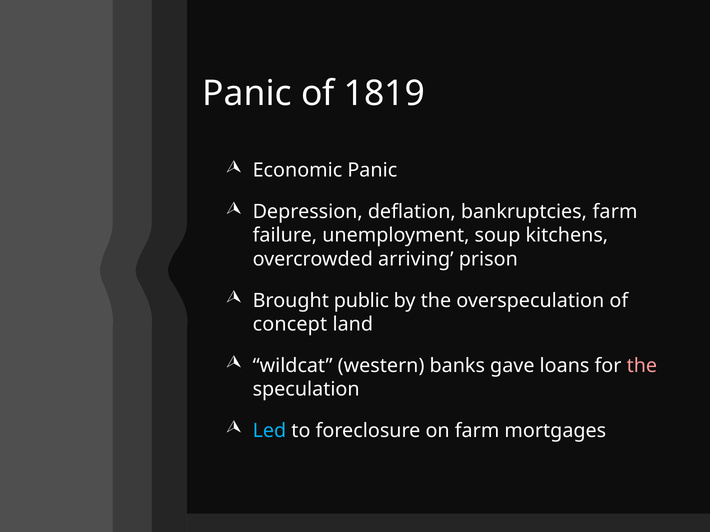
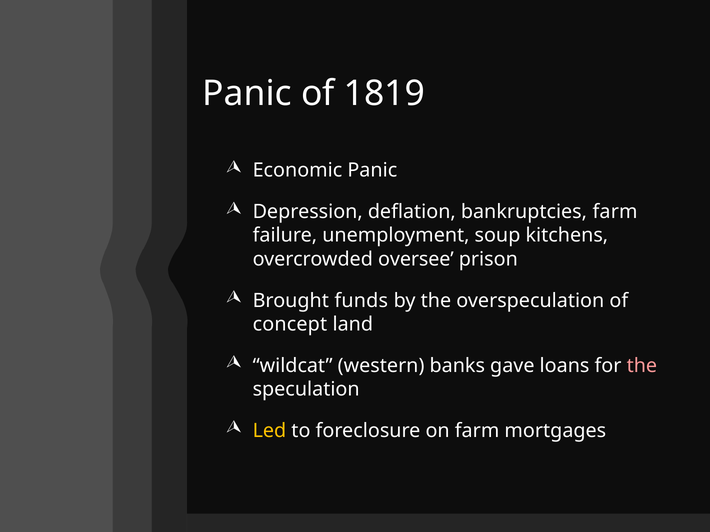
arriving: arriving -> oversee (416, 259)
public: public -> funds (361, 301)
Led colour: light blue -> yellow (269, 431)
